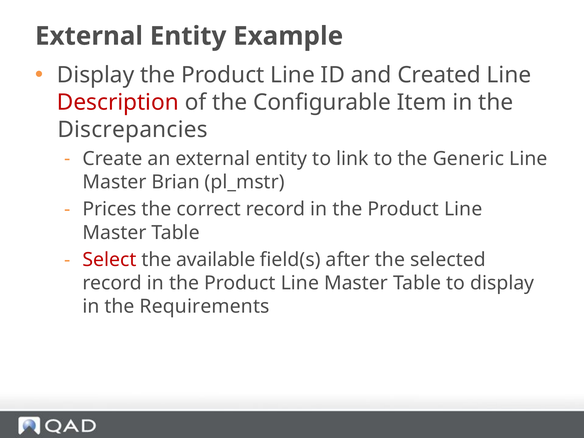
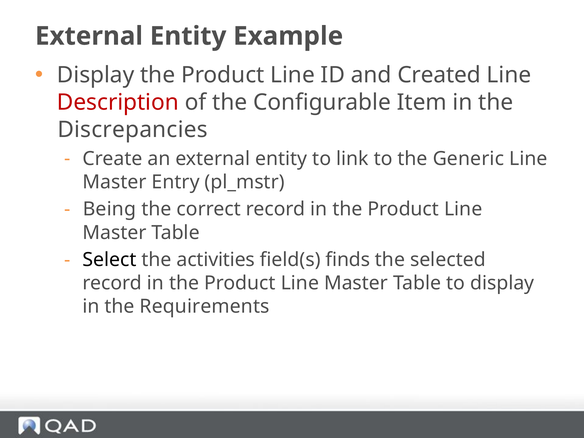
Brian: Brian -> Entry (176, 182)
Prices: Prices -> Being (109, 209)
Select colour: red -> black (110, 260)
available: available -> activities (216, 260)
after: after -> finds (348, 260)
